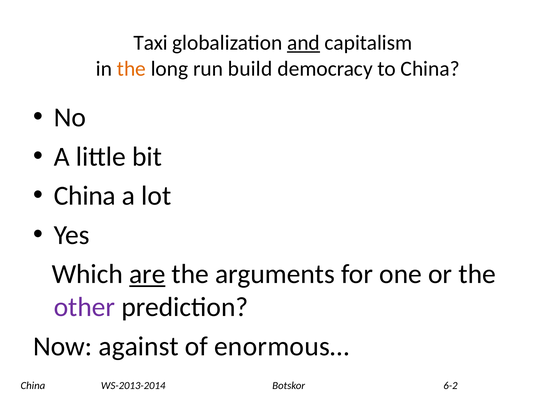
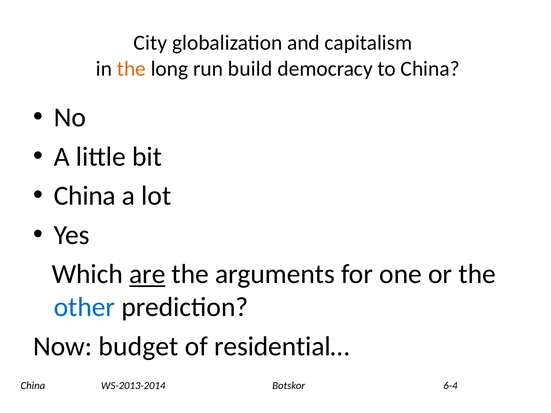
Taxi: Taxi -> City (150, 43)
and underline: present -> none (303, 43)
other colour: purple -> blue (84, 307)
against: against -> budget (139, 347)
enormous…: enormous… -> residential… (282, 347)
6-2: 6-2 -> 6-4 (450, 386)
